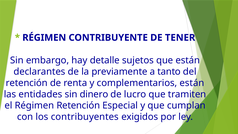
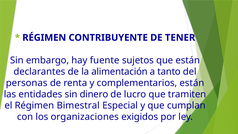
detalle: detalle -> fuente (105, 60)
previamente: previamente -> alimentación (119, 72)
retención: retención -> personas (27, 83)
Régimen Retención: Retención -> Bimestral (78, 105)
contribuyentes: contribuyentes -> organizaciones (85, 117)
